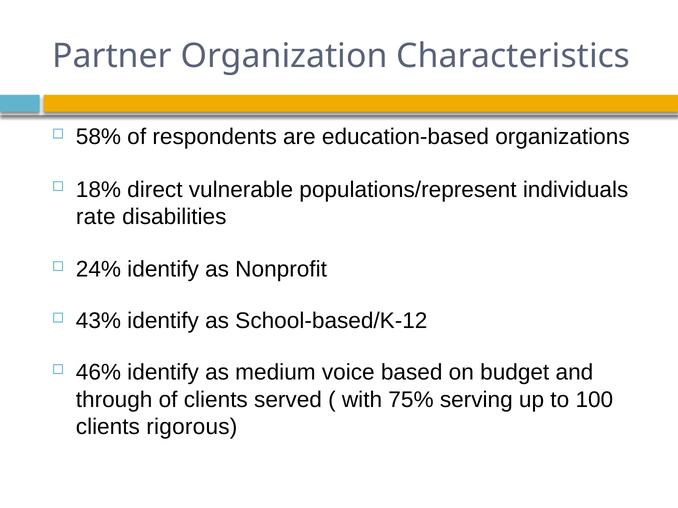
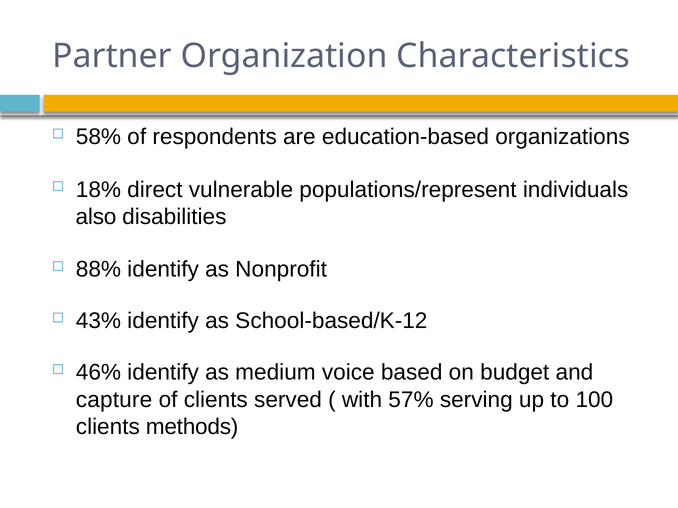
rate: rate -> also (96, 217)
24%: 24% -> 88% (98, 270)
through: through -> capture (114, 400)
75%: 75% -> 57% (411, 400)
rigorous: rigorous -> methods (192, 427)
